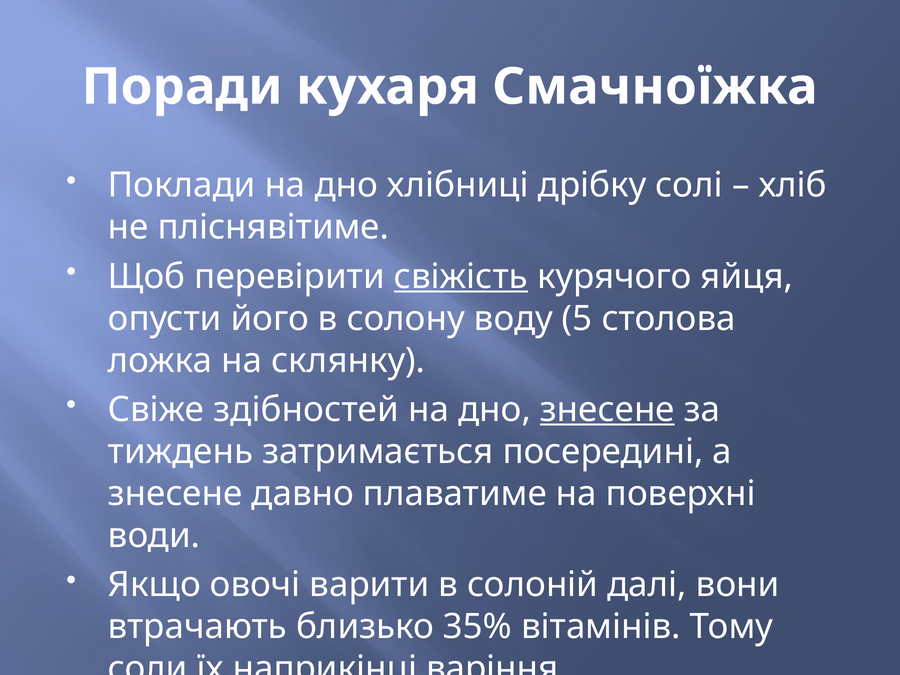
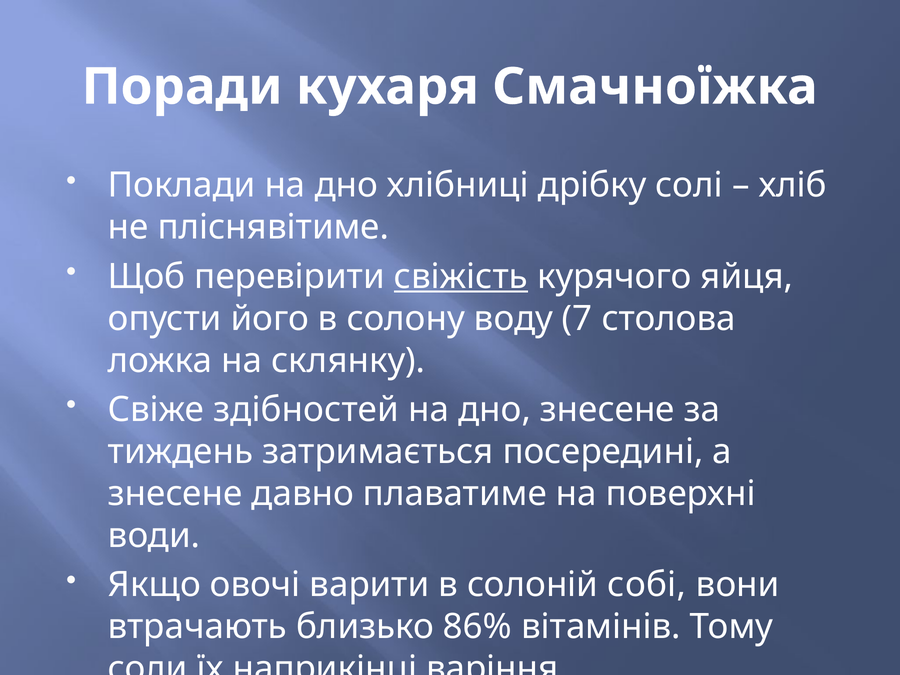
5: 5 -> 7 (577, 318)
знесене underline: present -> none (607, 410)
далі: далі -> собі (647, 585)
35%: 35% -> 86% (478, 627)
